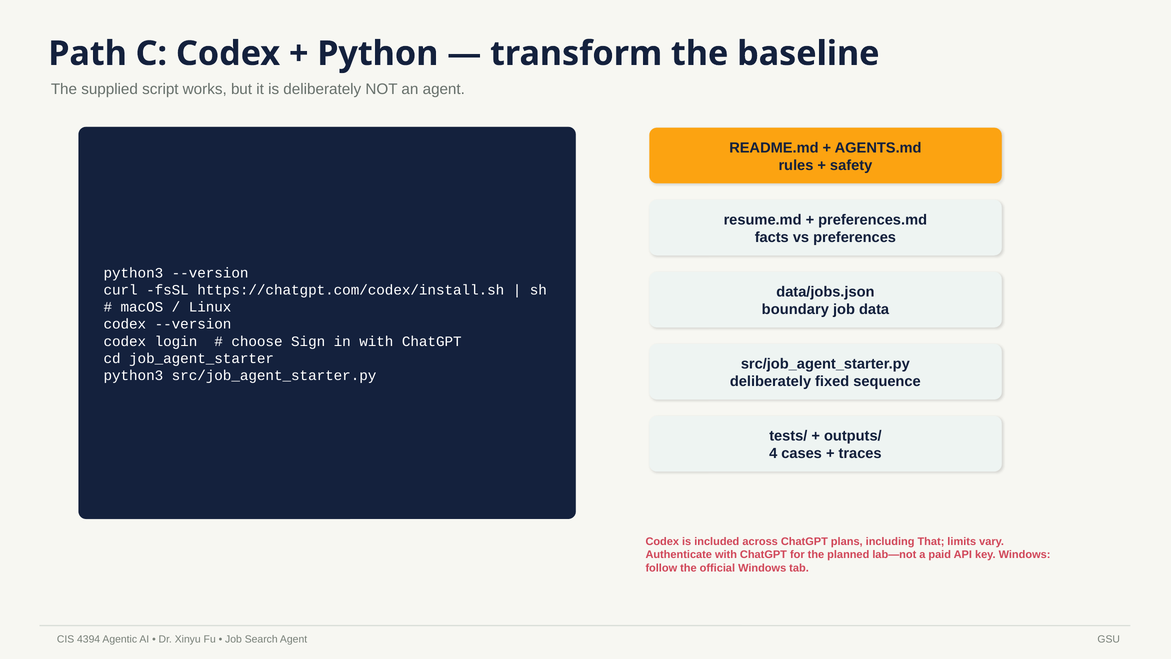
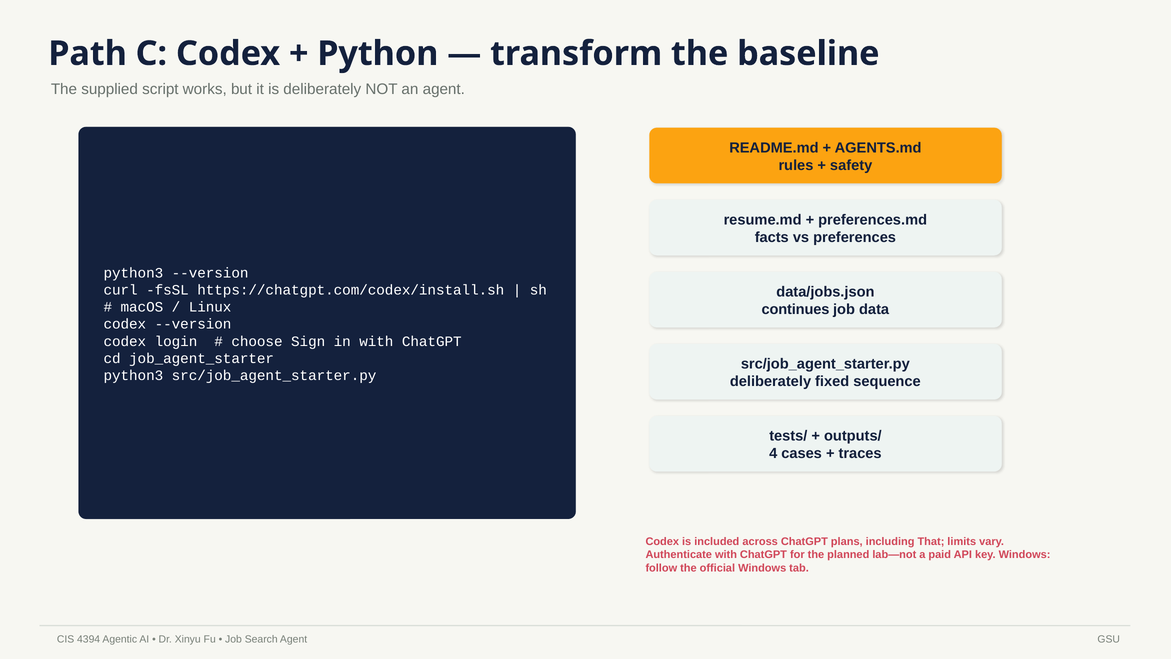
boundary: boundary -> continues (795, 309)
